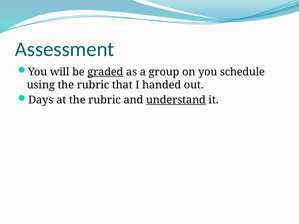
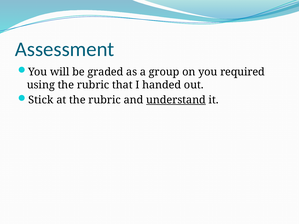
graded underline: present -> none (105, 72)
schedule: schedule -> required (242, 72)
Days: Days -> Stick (41, 100)
